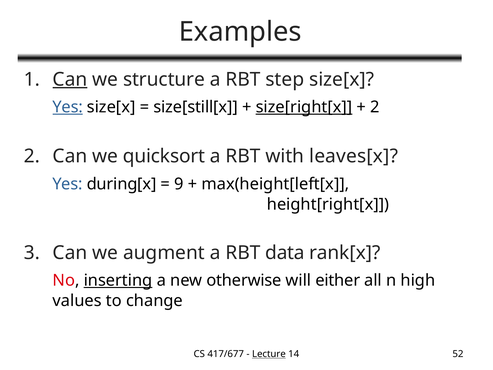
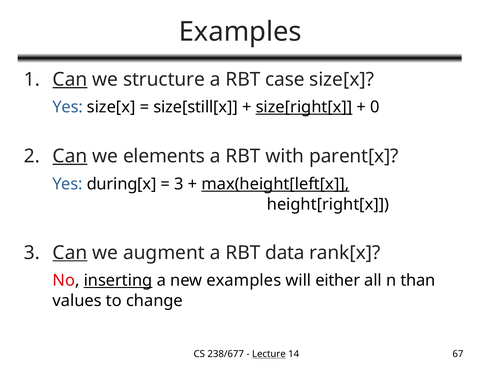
step: step -> case (285, 79)
Yes underline: present -> none (68, 107)
2: 2 -> 0 (375, 107)
Can underline: none -> present (70, 156)
quicksort: quicksort -> elements (164, 156)
leaves[x: leaves[x -> parent[x (354, 156)
9: 9 -> 3 (179, 184)
max(height[left[x underline: none -> present (275, 184)
Can underline: none -> present (70, 252)
new otherwise: otherwise -> examples (244, 280)
high: high -> than (418, 280)
417/677: 417/677 -> 238/677 (226, 354)
52: 52 -> 67 (458, 354)
